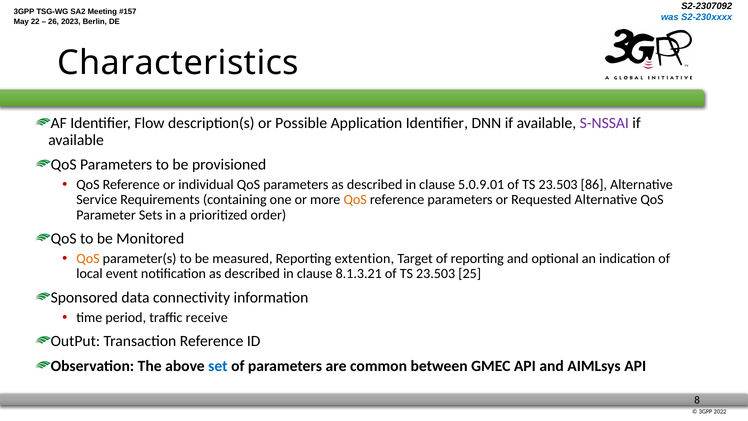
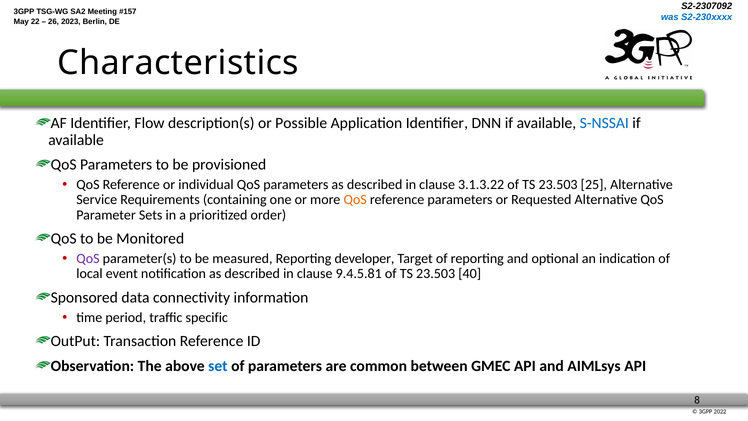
S-NSSAI colour: purple -> blue (604, 123)
5.0.9.01: 5.0.9.01 -> 3.1.3.22 (481, 185)
86: 86 -> 25 (594, 185)
QoS colour: orange -> purple (88, 259)
extention: extention -> developer (365, 259)
8.1.3.21: 8.1.3.21 -> 9.4.5.81 (359, 274)
25: 25 -> 40 (470, 274)
receive: receive -> specific (207, 317)
